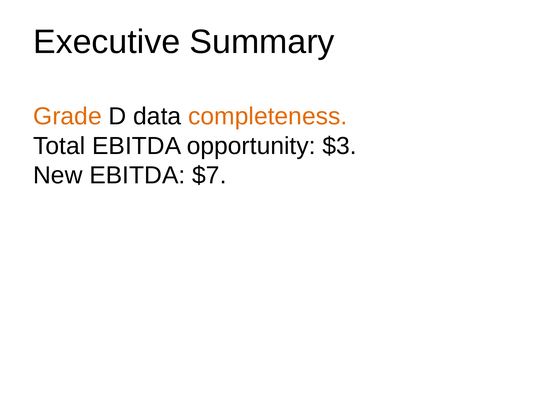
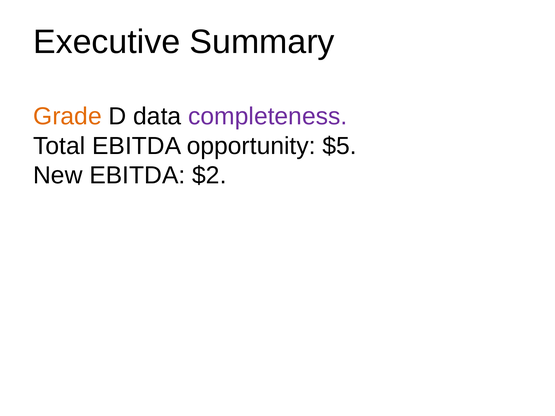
completeness colour: orange -> purple (268, 116)
$3: $3 -> $5 (340, 146)
$7: $7 -> $2 (209, 176)
